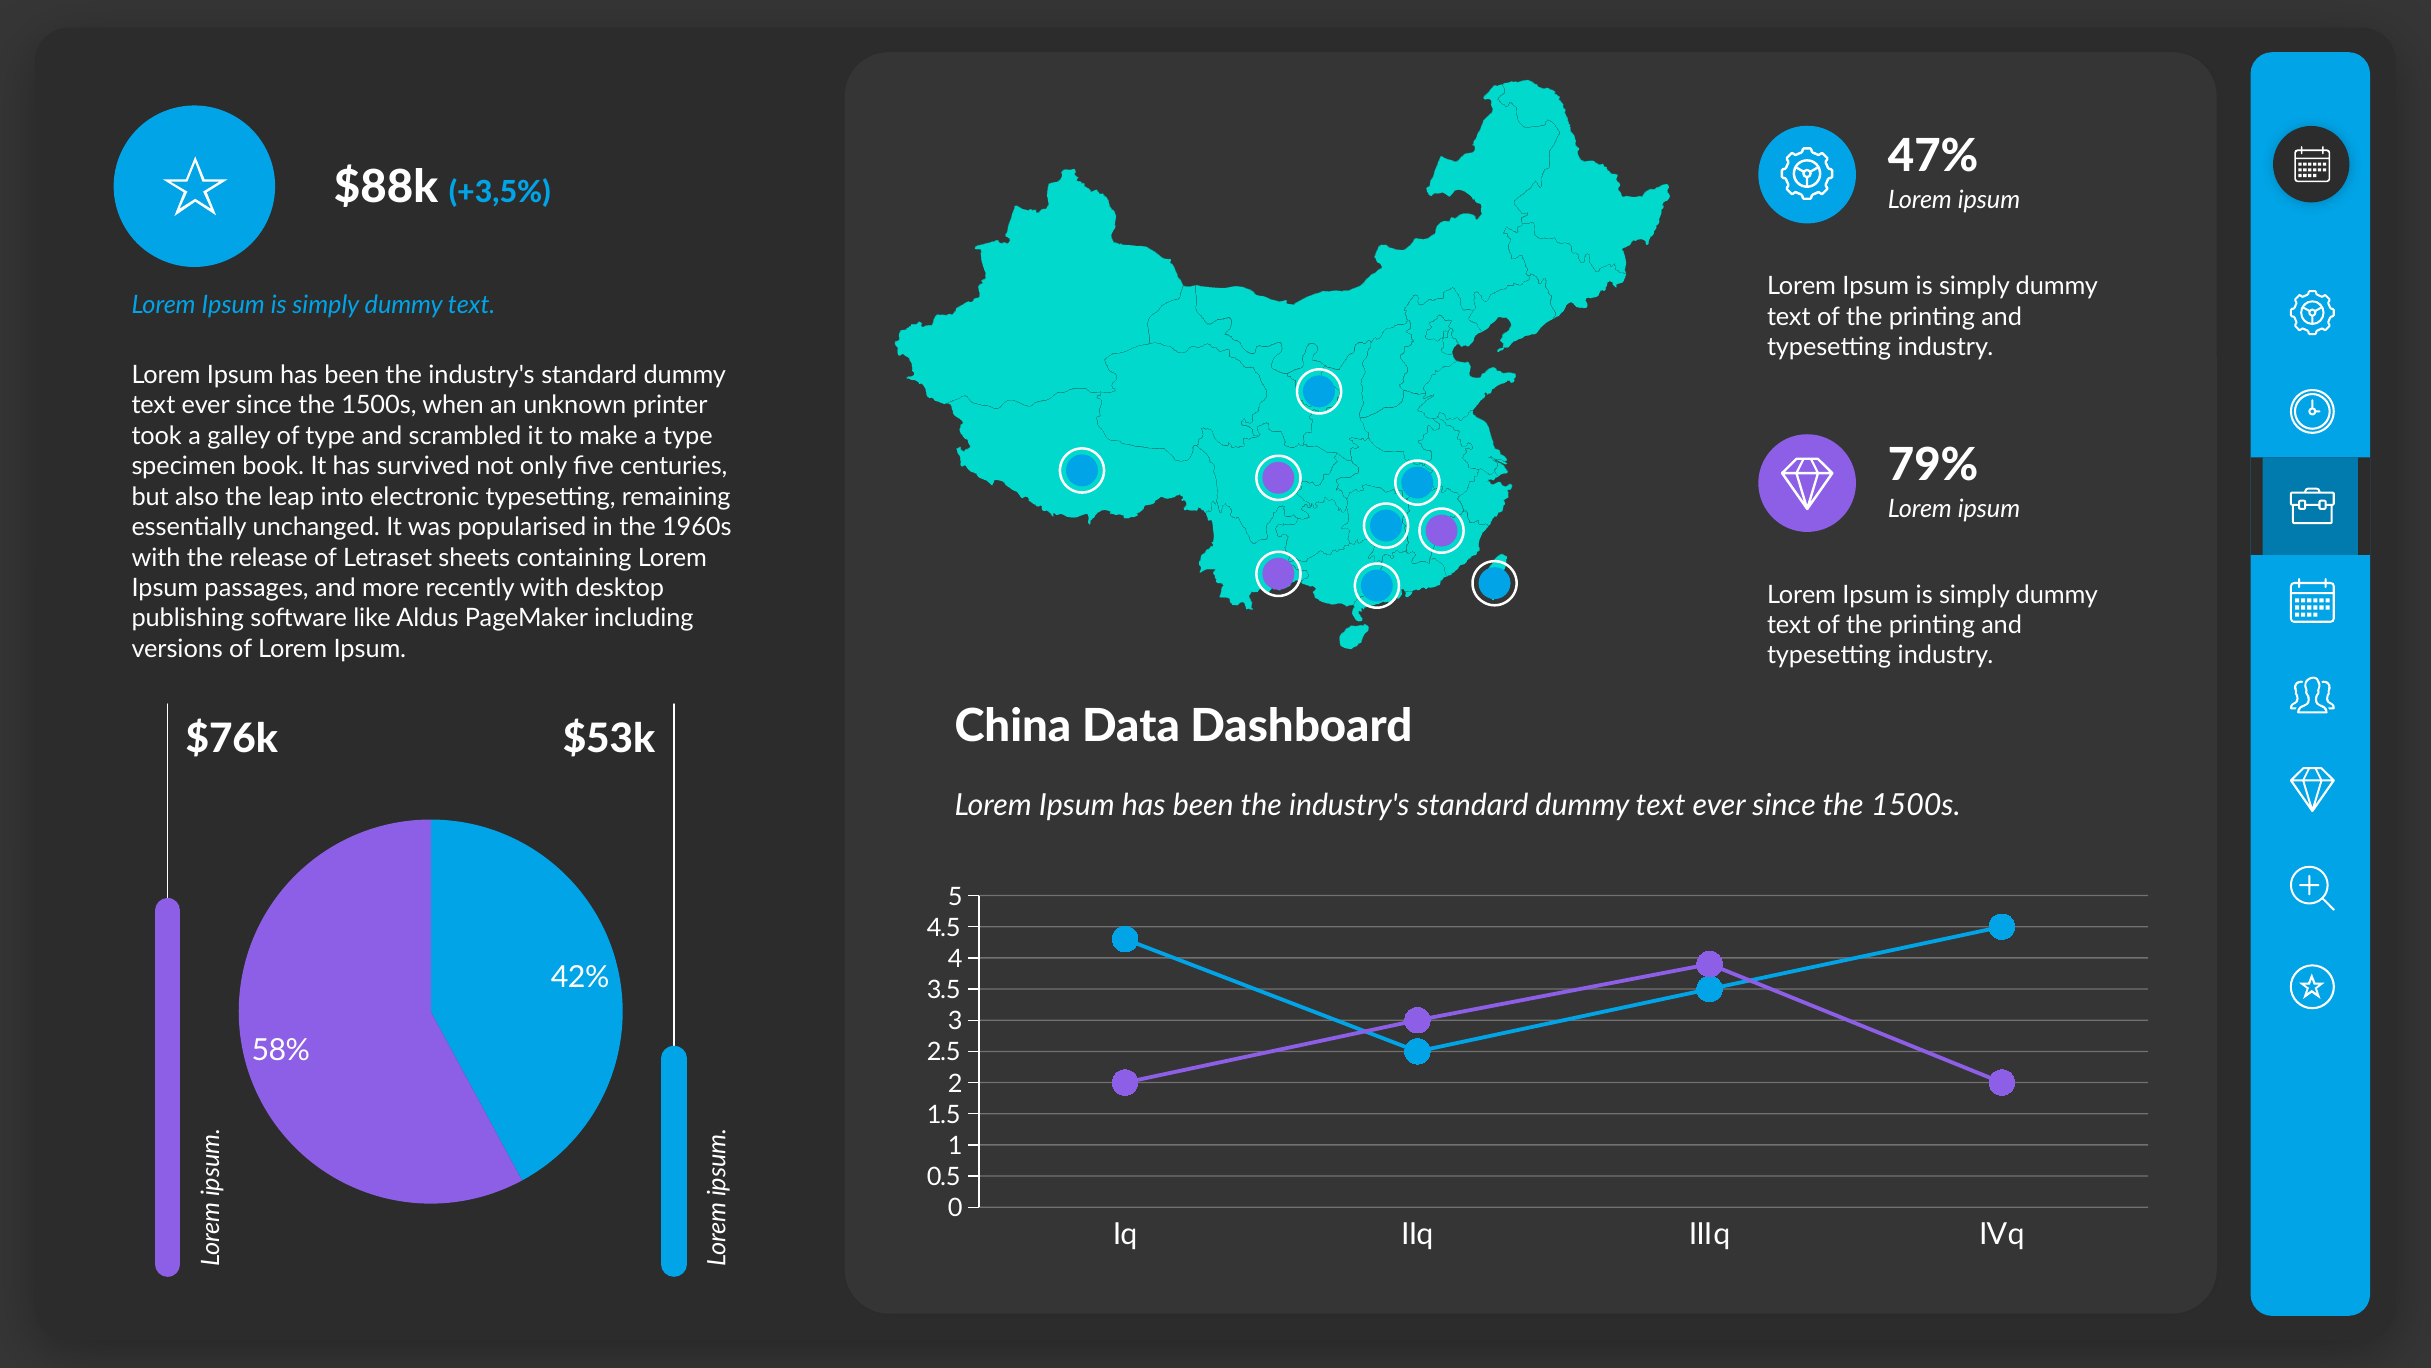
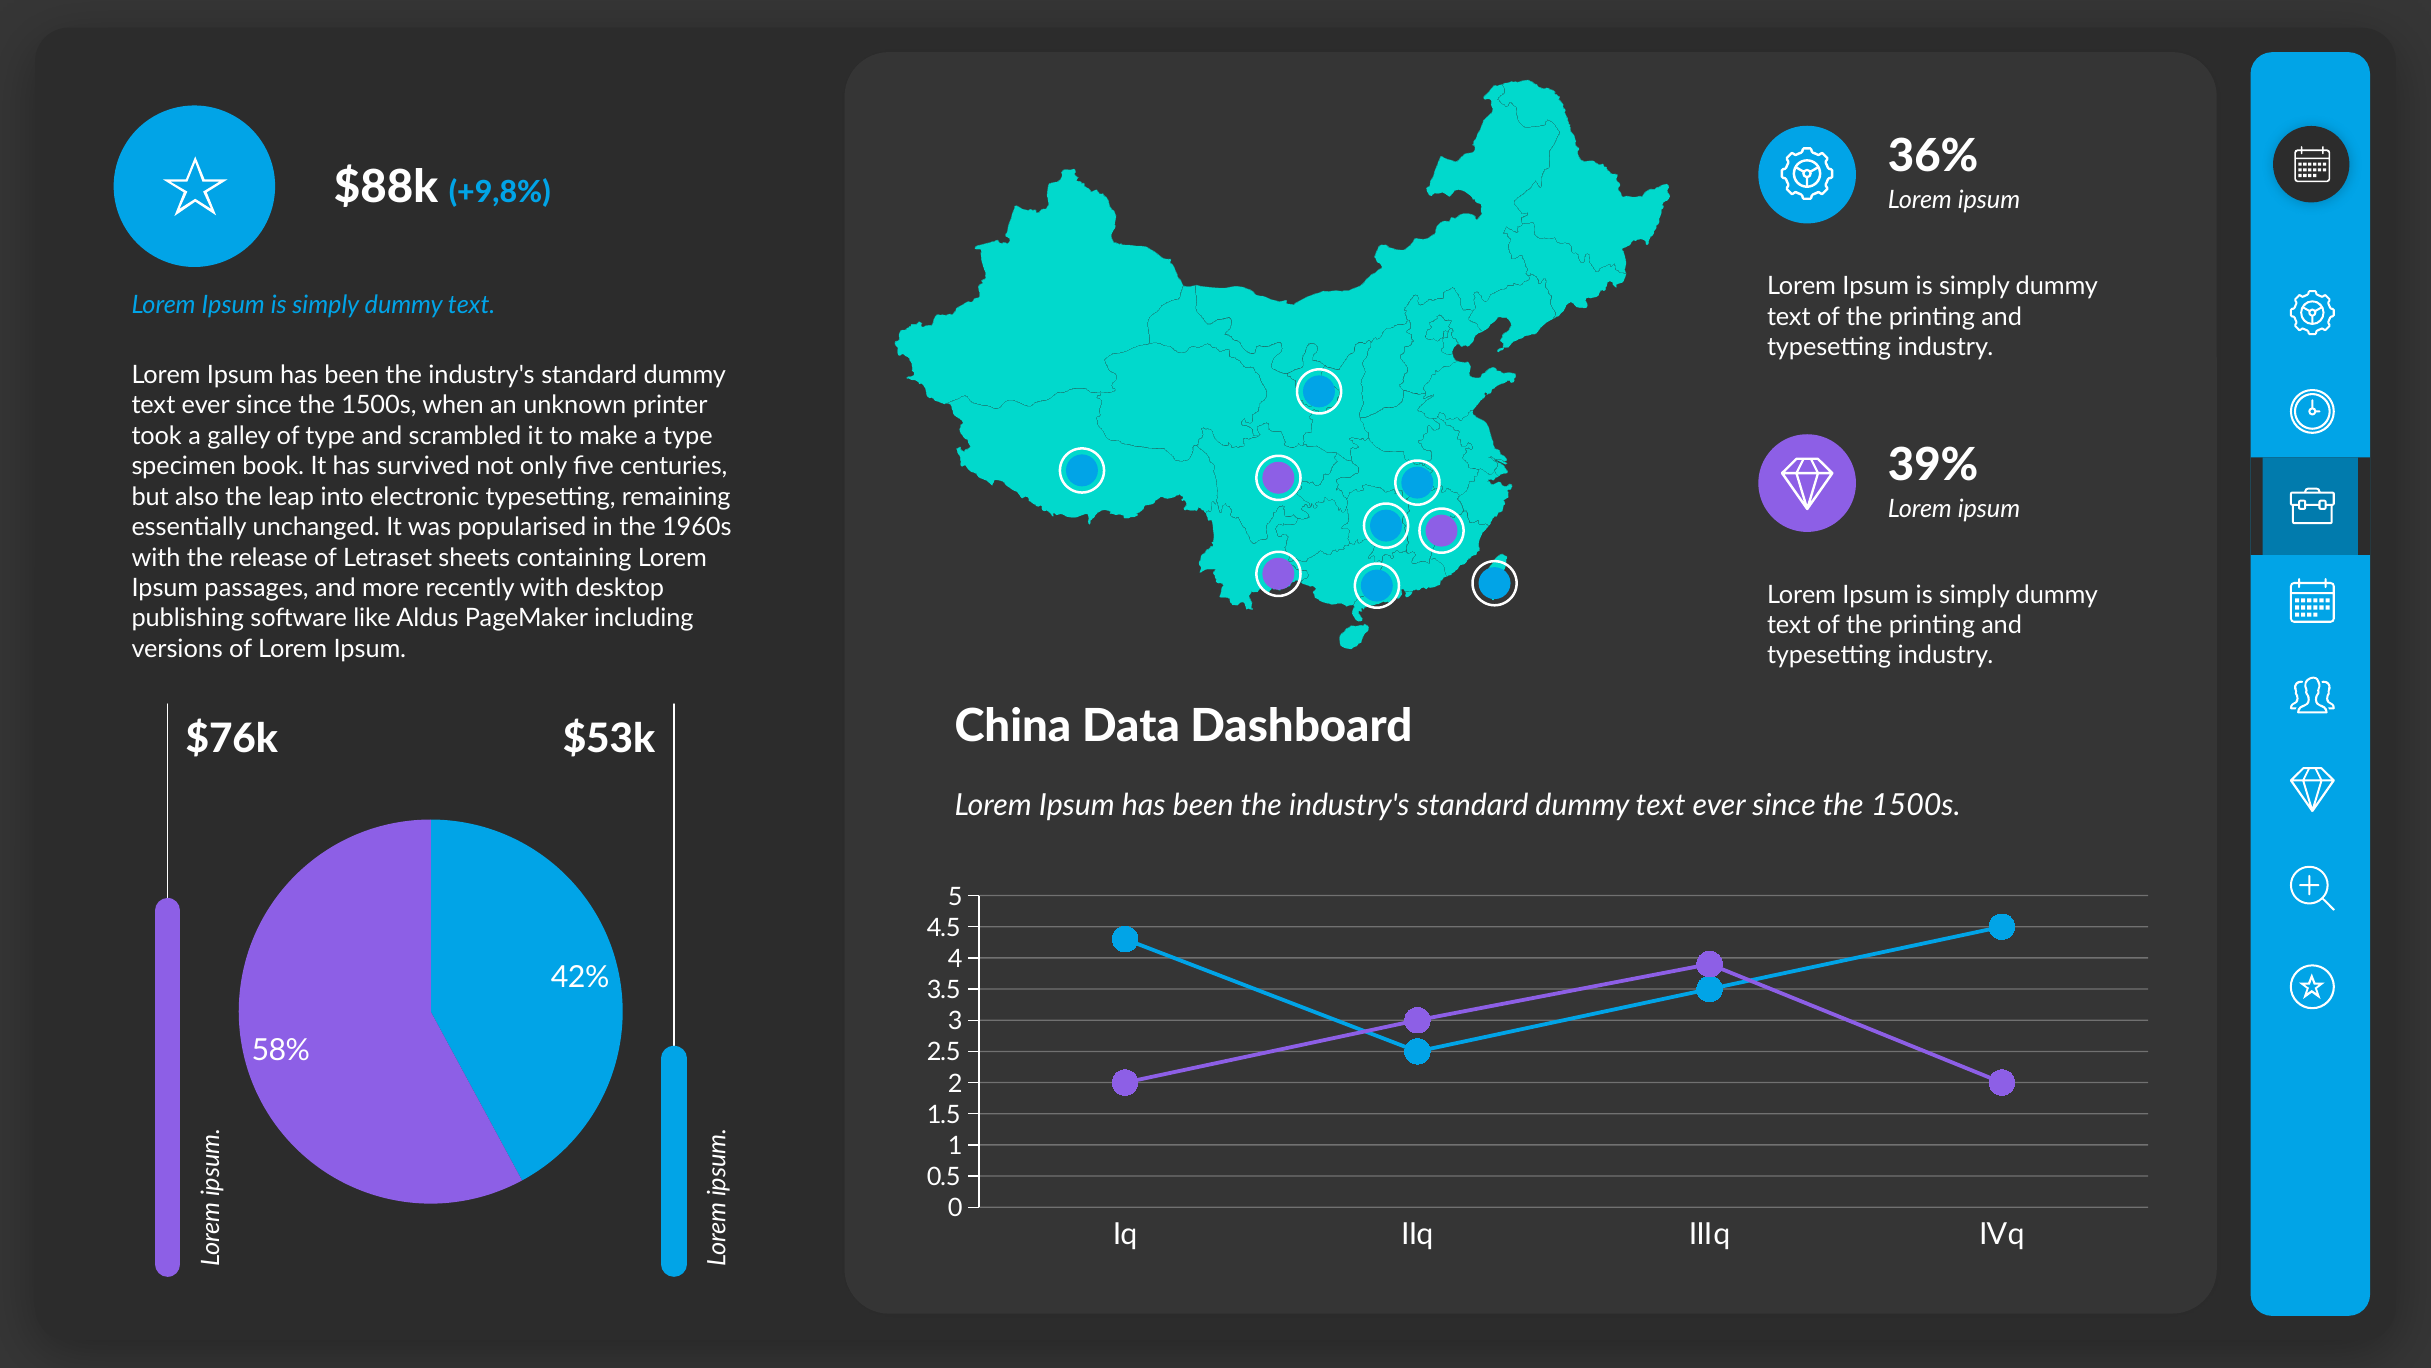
47%: 47% -> 36% (1933, 157)
+3,5%: +3,5% -> +9,8% (500, 192)
79%: 79% -> 39% (1933, 465)
